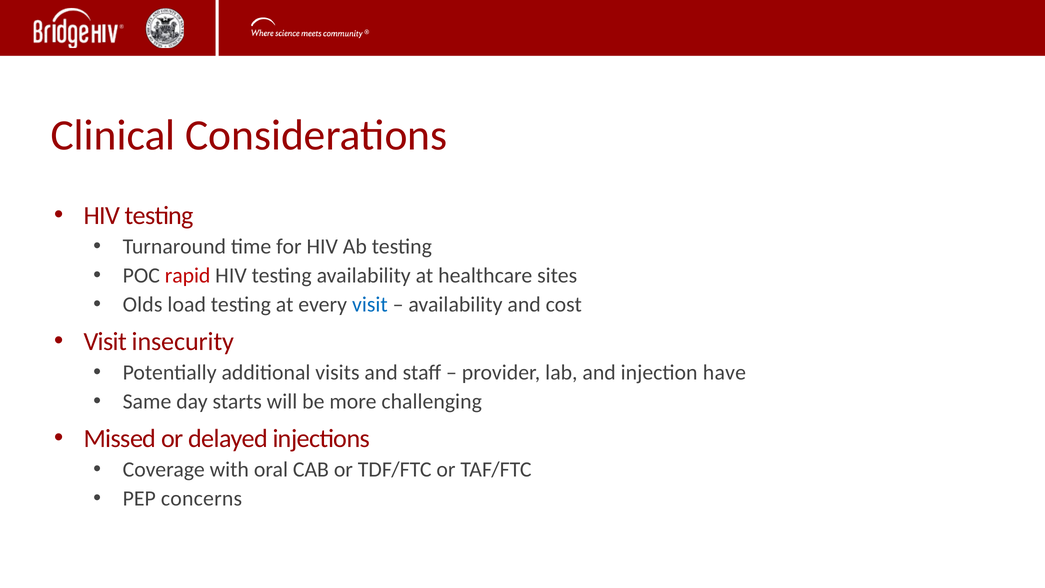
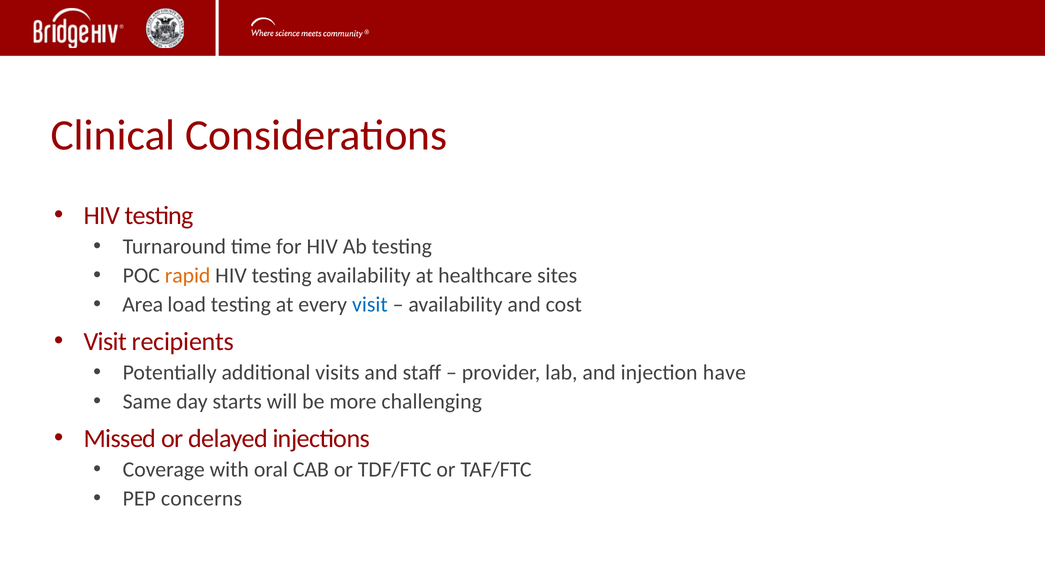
rapid colour: red -> orange (188, 275)
Olds: Olds -> Area (143, 304)
insecurity: insecurity -> recipients (183, 342)
